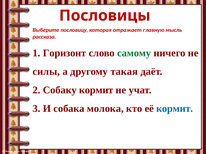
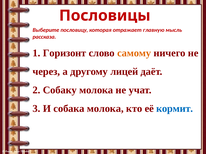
самому colour: green -> orange (134, 53)
силы: силы -> через (46, 72)
такая: такая -> лицей (124, 72)
Собаку кормит: кормит -> молока (96, 90)
